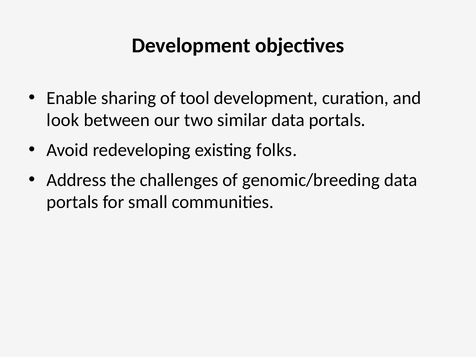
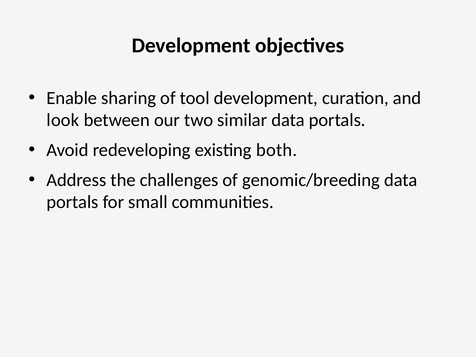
folks: folks -> both (277, 150)
